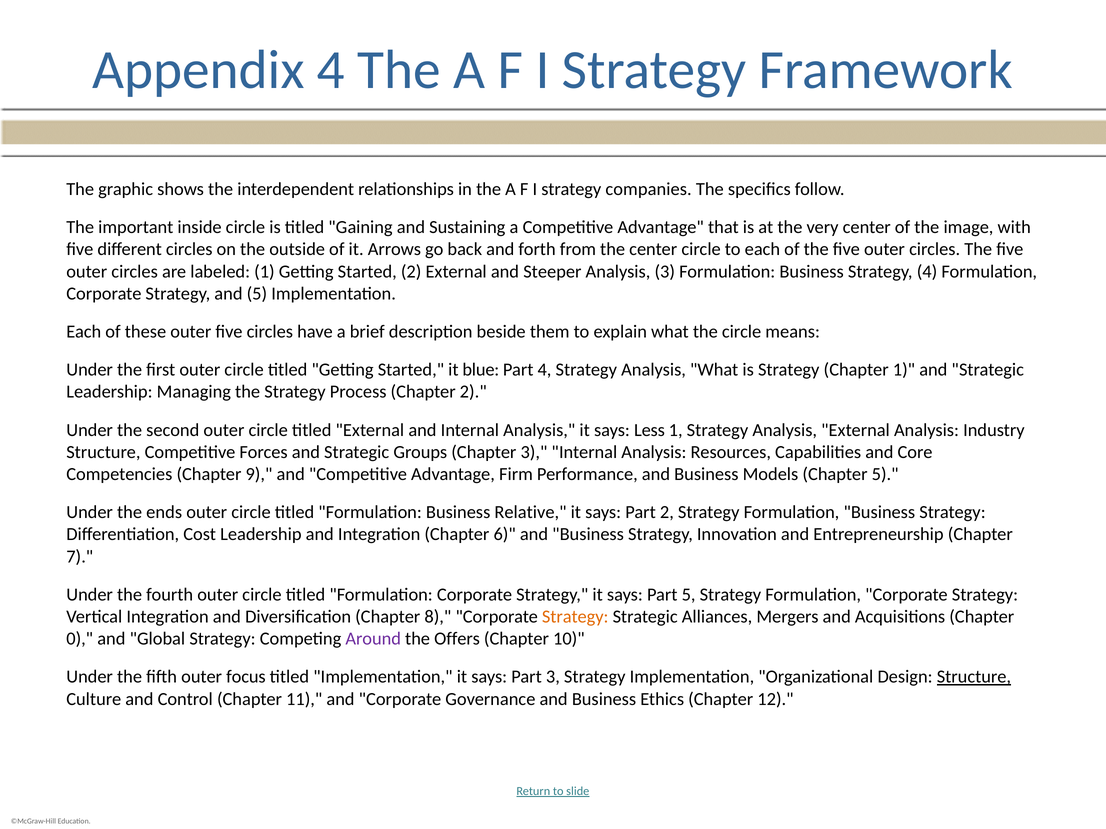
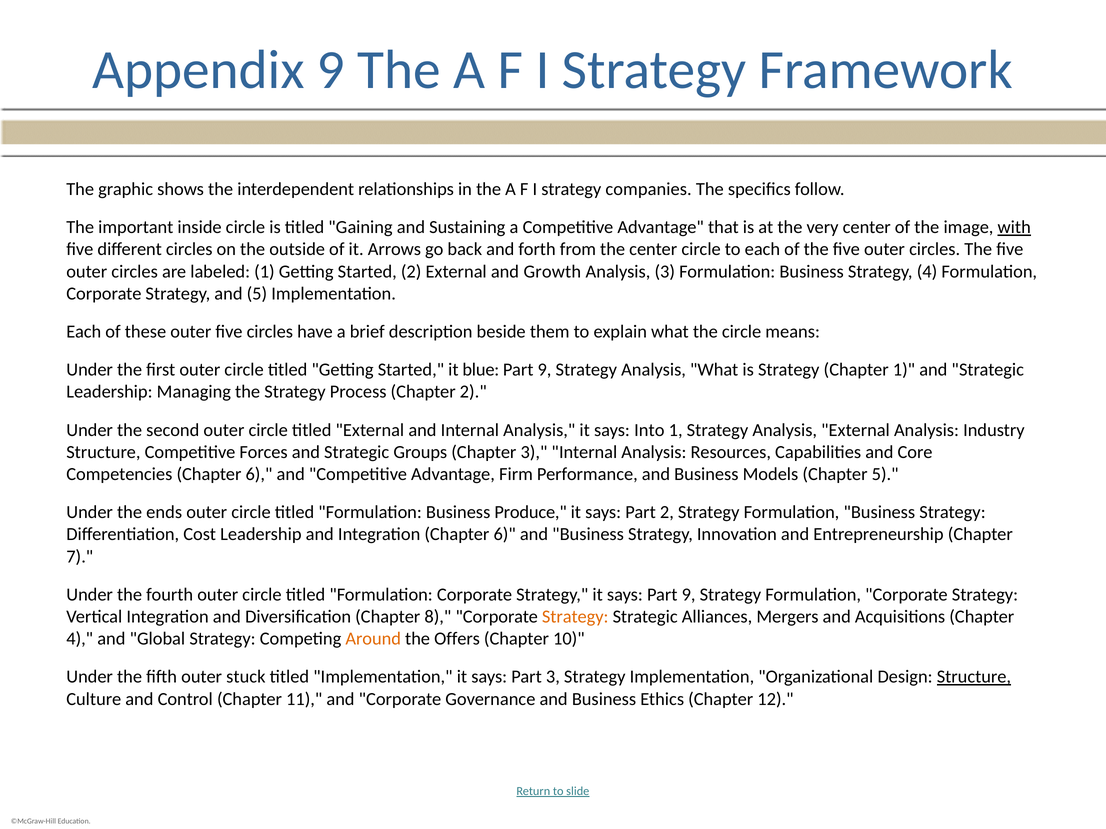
Appendix 4: 4 -> 9 (331, 70)
with underline: none -> present (1014, 227)
Steeper: Steeper -> Growth (552, 272)
4: 4 -> 9 (545, 370)
Less: Less -> Into (649, 430)
Competencies Chapter 9: 9 -> 6 (259, 474)
Relative: Relative -> Produce (531, 513)
says Part 5: 5 -> 9 (689, 595)
0: 0 -> 4 (80, 639)
Around colour: purple -> orange (373, 639)
focus: focus -> stuck (246, 677)
